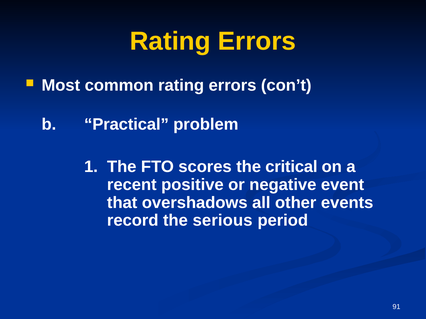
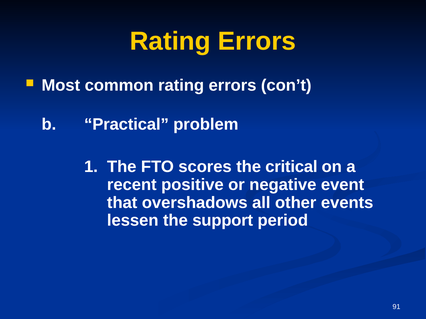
record: record -> lessen (133, 221)
serious: serious -> support (223, 221)
